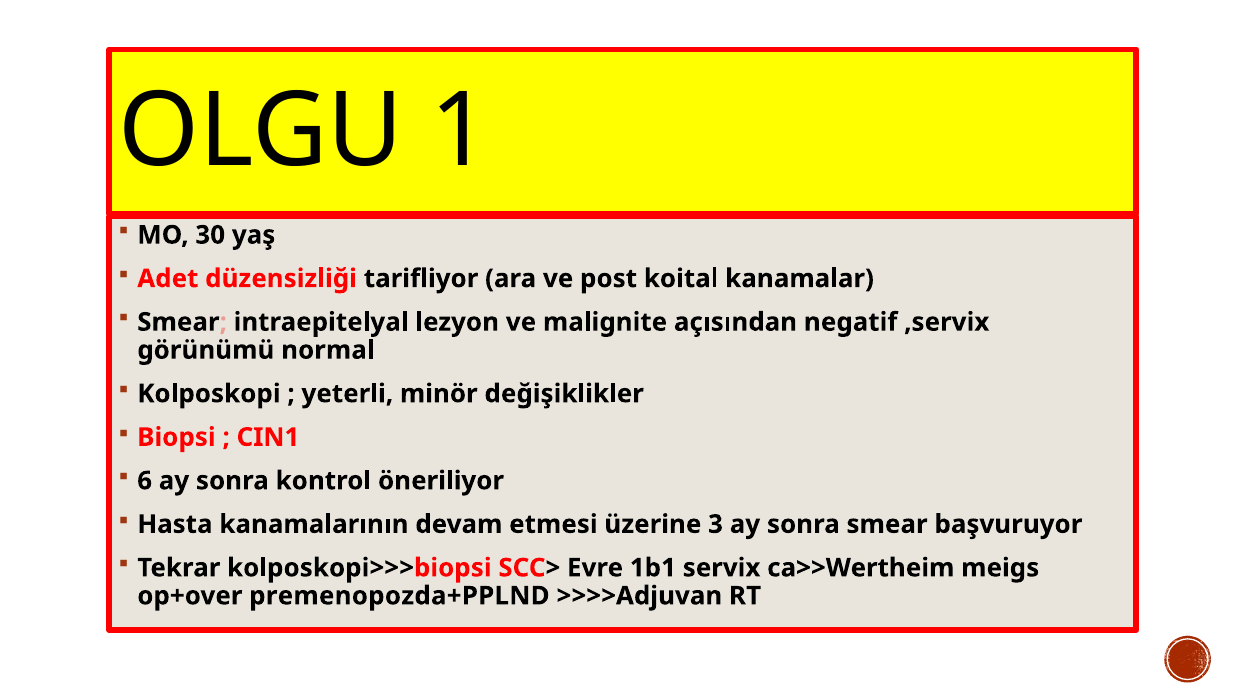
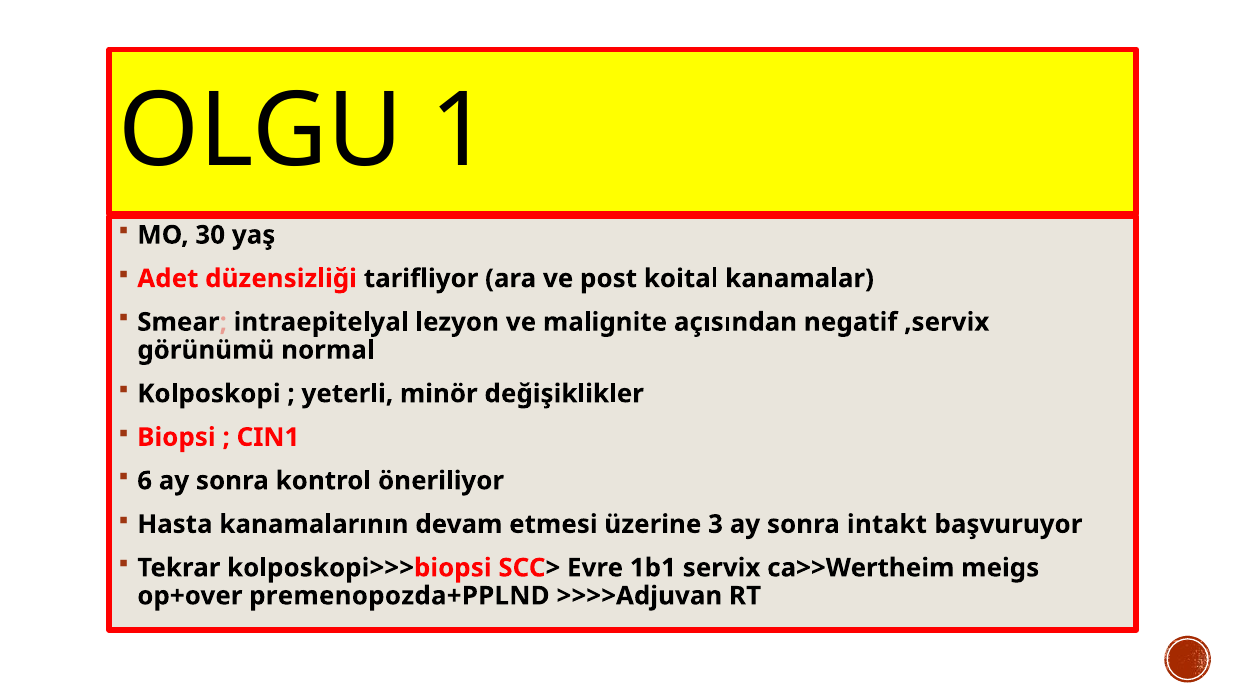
sonra smear: smear -> intakt (887, 525)
